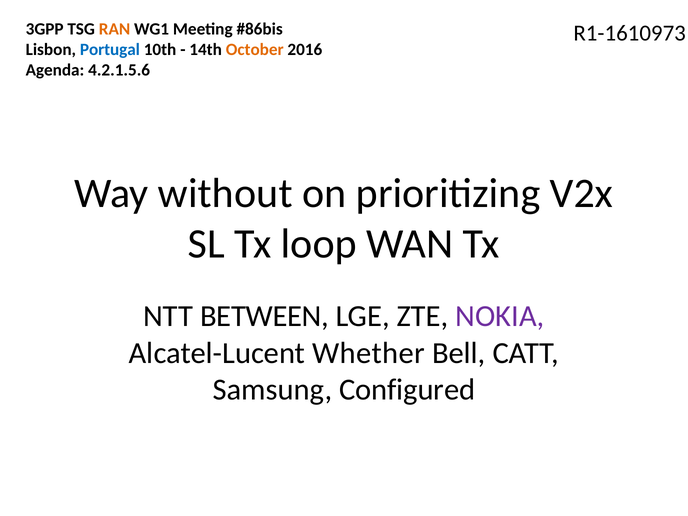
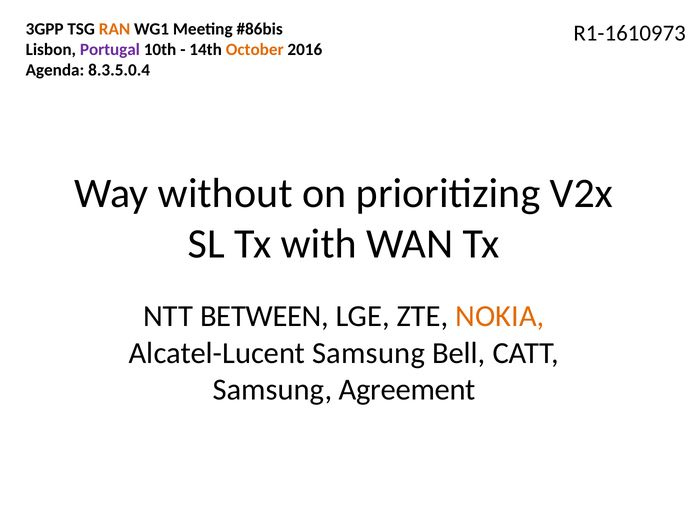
Portugal colour: blue -> purple (110, 50)
4.2.1.5.6: 4.2.1.5.6 -> 8.3.5.0.4 (119, 70)
loop: loop -> with (319, 244)
NOKIA colour: purple -> orange (500, 316)
Alcatel-Lucent Whether: Whether -> Samsung (369, 353)
Configured: Configured -> Agreement (407, 390)
